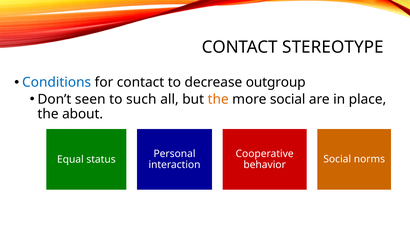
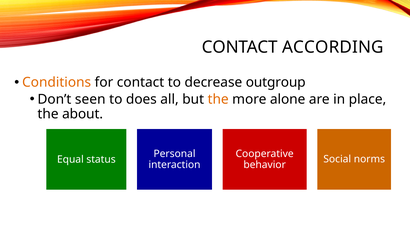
STEREOTYPE: STEREOTYPE -> ACCORDING (333, 47)
Conditions colour: blue -> orange (57, 83)
such: such -> does (141, 100)
more social: social -> alone (288, 100)
